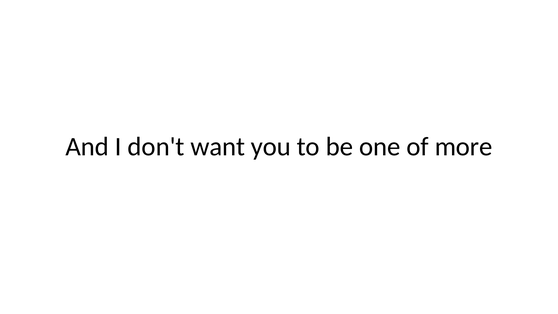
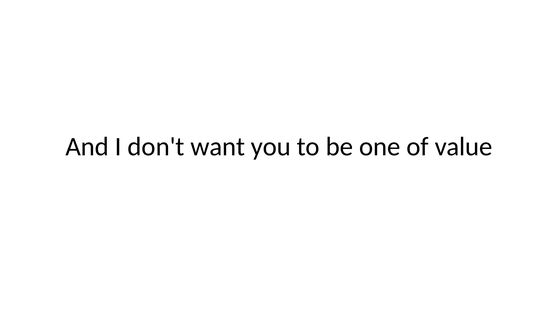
more: more -> value (464, 147)
